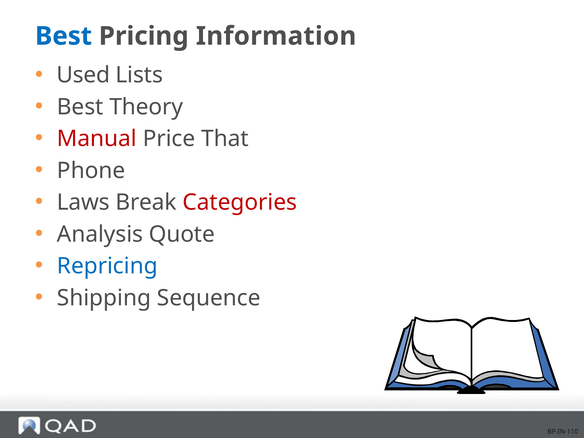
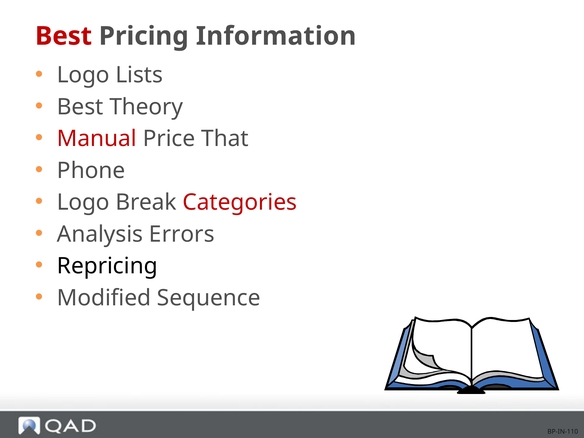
Best colour: blue -> red (64, 36)
Used: Used -> Logo (83, 75)
Laws: Laws -> Logo (83, 202)
Quote: Quote -> Errors (182, 234)
Repricing colour: blue -> black (107, 266)
Shipping: Shipping -> Modified (104, 298)
